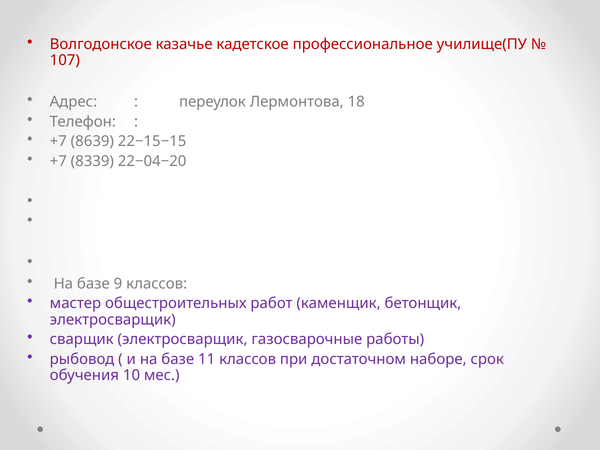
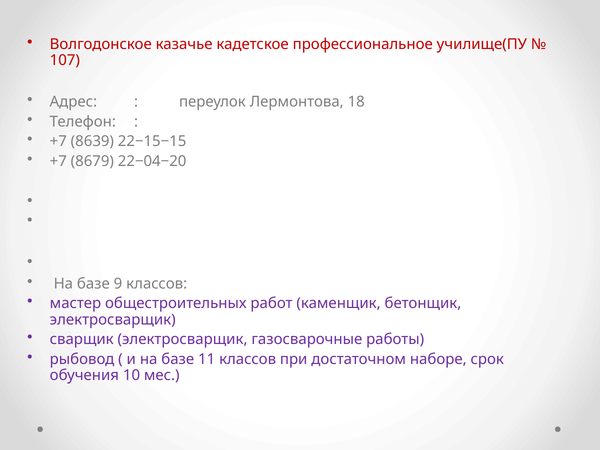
8339: 8339 -> 8679 (92, 161)
